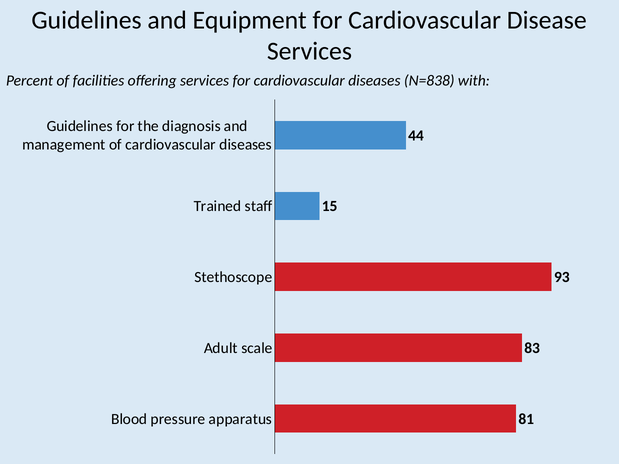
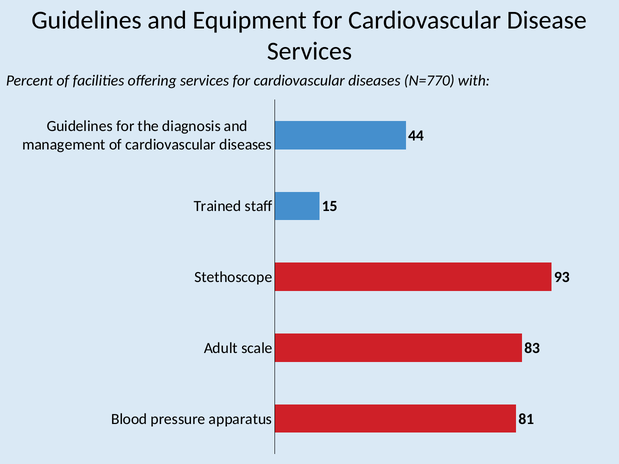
N=838: N=838 -> N=770 (429, 80)
